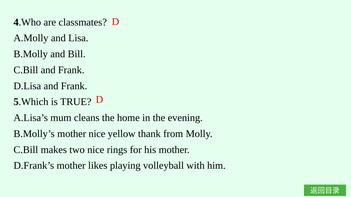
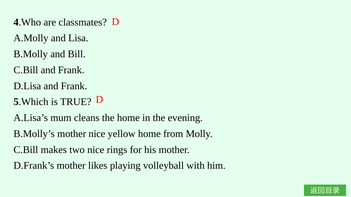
yellow thank: thank -> home (149, 134)
